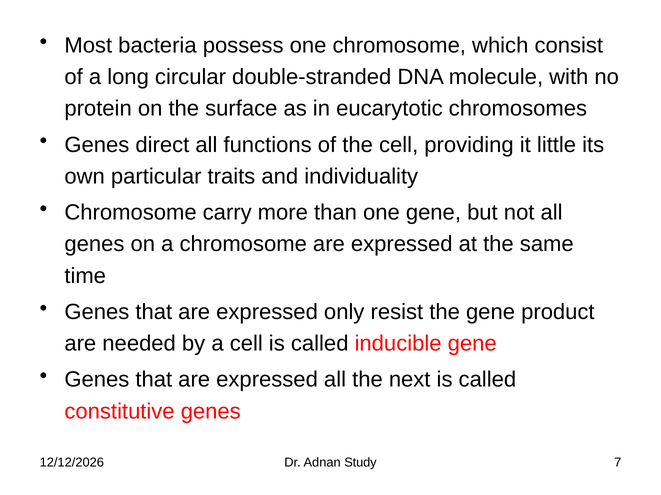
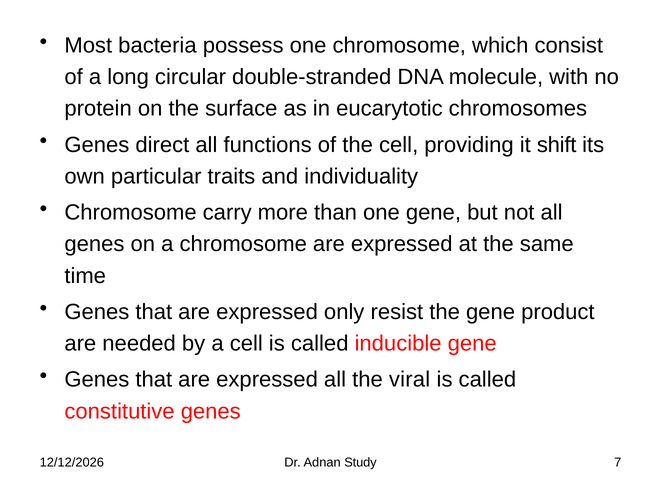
little: little -> shift (557, 145)
next: next -> viral (410, 380)
